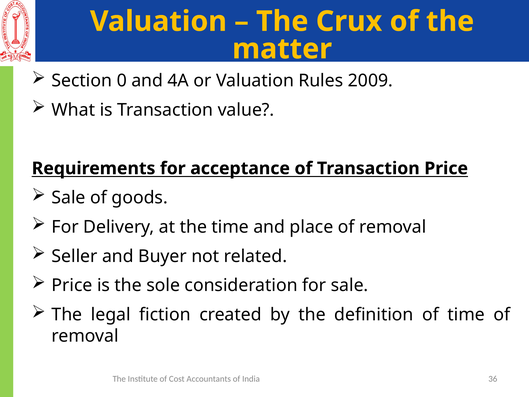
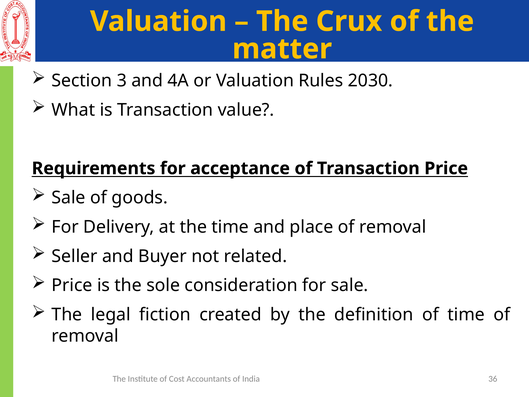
0: 0 -> 3 (122, 81)
2009: 2009 -> 2030 (370, 81)
